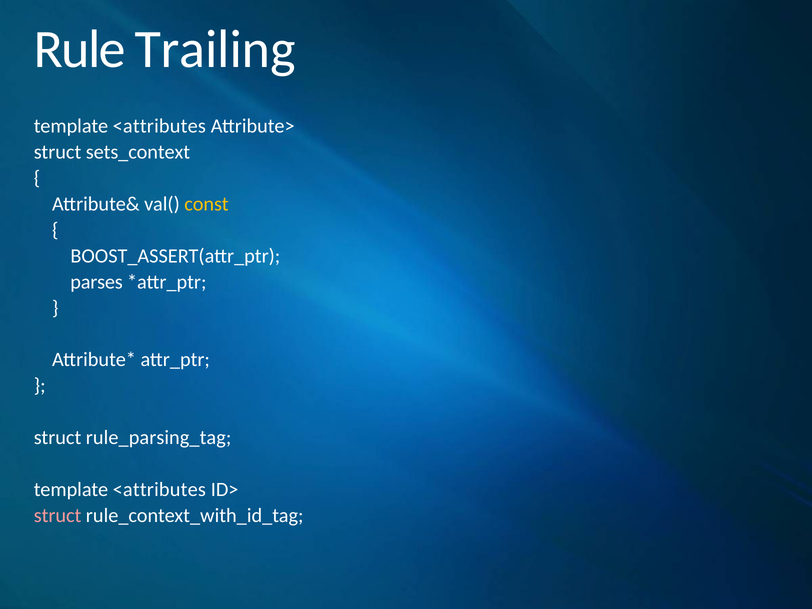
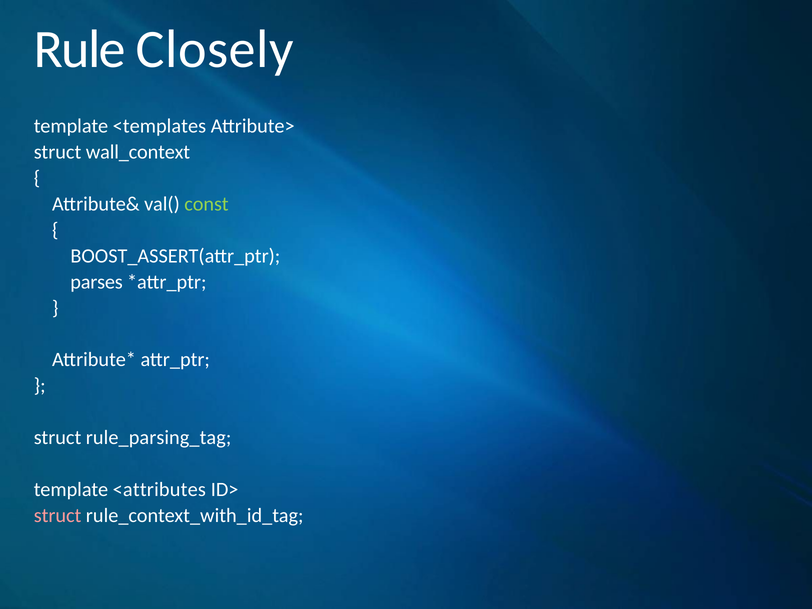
Trailing: Trailing -> Closely (215, 49)
<attributes: <attributes -> <templates (159, 126)
sets_context: sets_context -> wall_context (138, 152)
const colour: yellow -> light green (206, 204)
